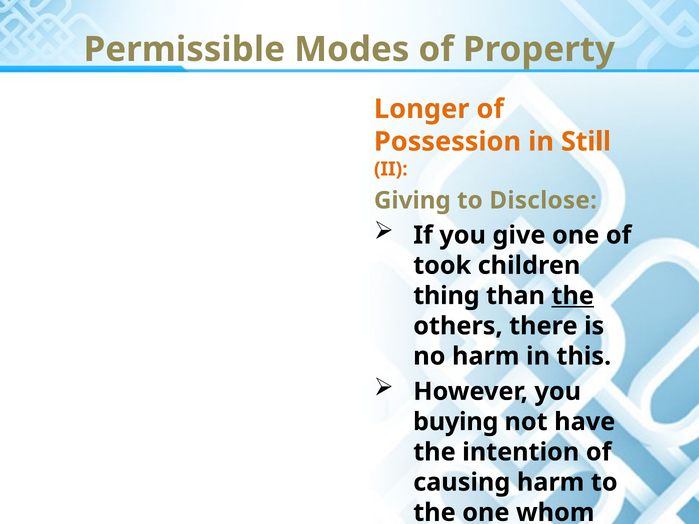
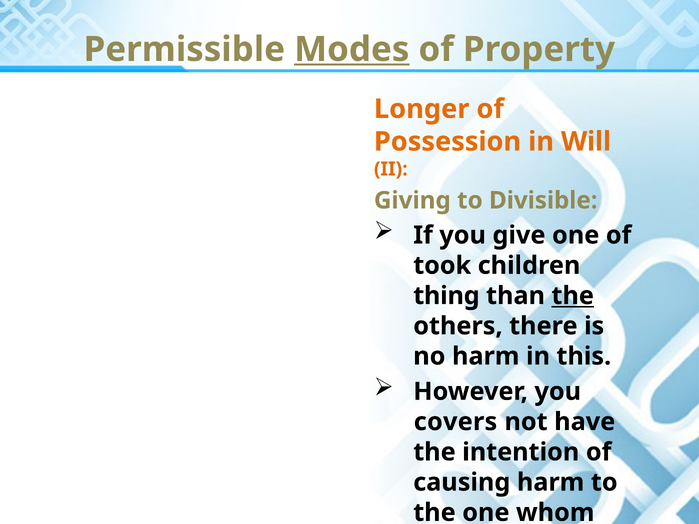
Modes underline: none -> present (352, 49)
Still: Still -> Will (586, 142)
Disclose: Disclose -> Divisible (543, 201)
buying: buying -> covers (455, 422)
